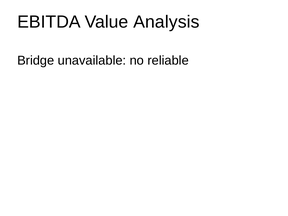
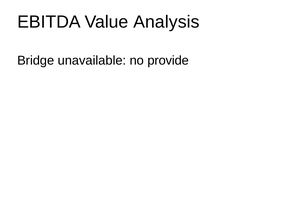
reliable: reliable -> provide (168, 60)
